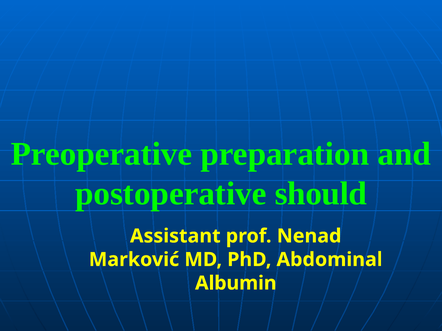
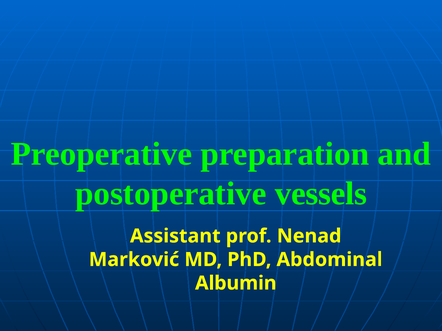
should: should -> vessels (321, 194)
